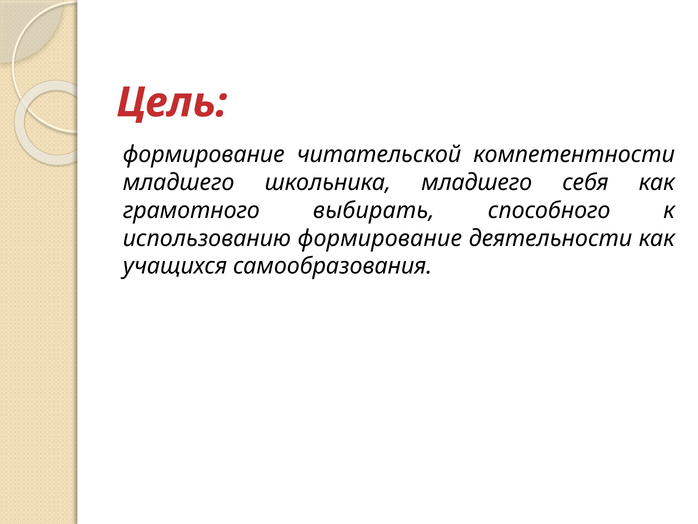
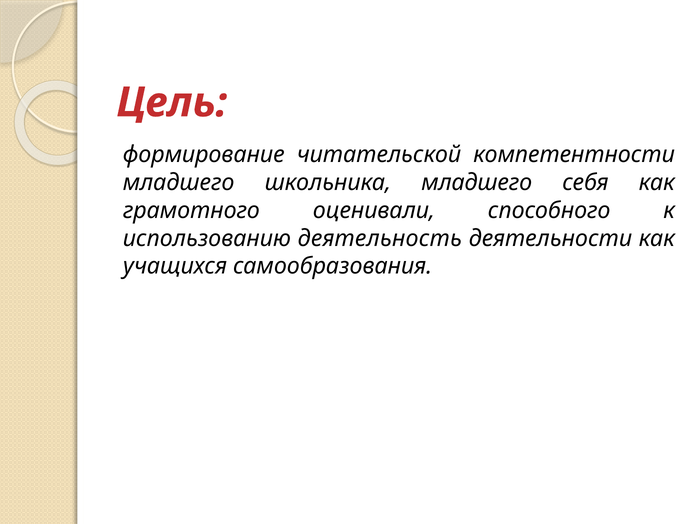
выбирать: выбирать -> оценивали (374, 210)
использованию формирование: формирование -> деятельность (380, 238)
